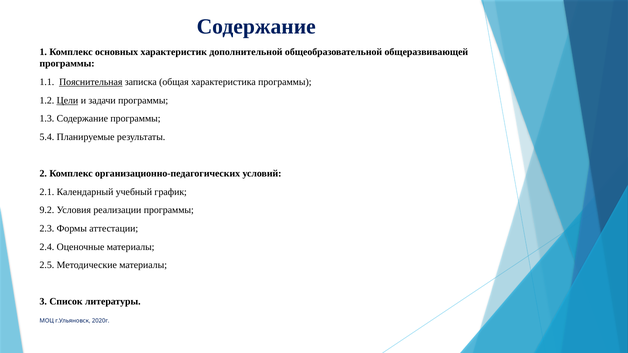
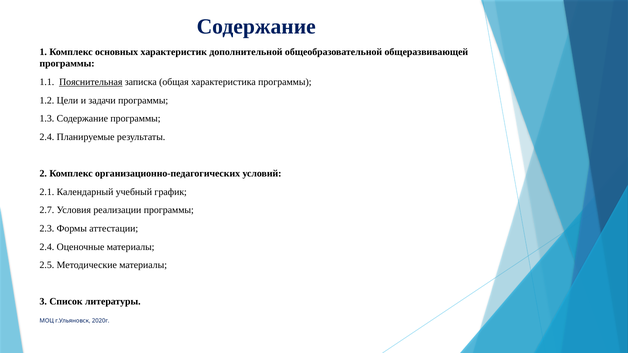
Цели underline: present -> none (67, 100)
5.4: 5.4 -> 2.4 (47, 137)
9.2: 9.2 -> 2.7 (47, 210)
